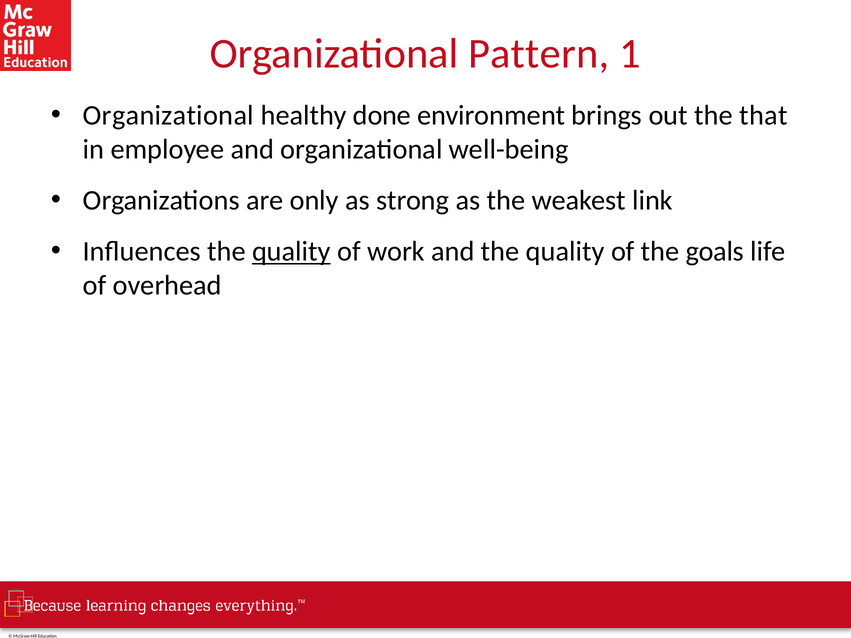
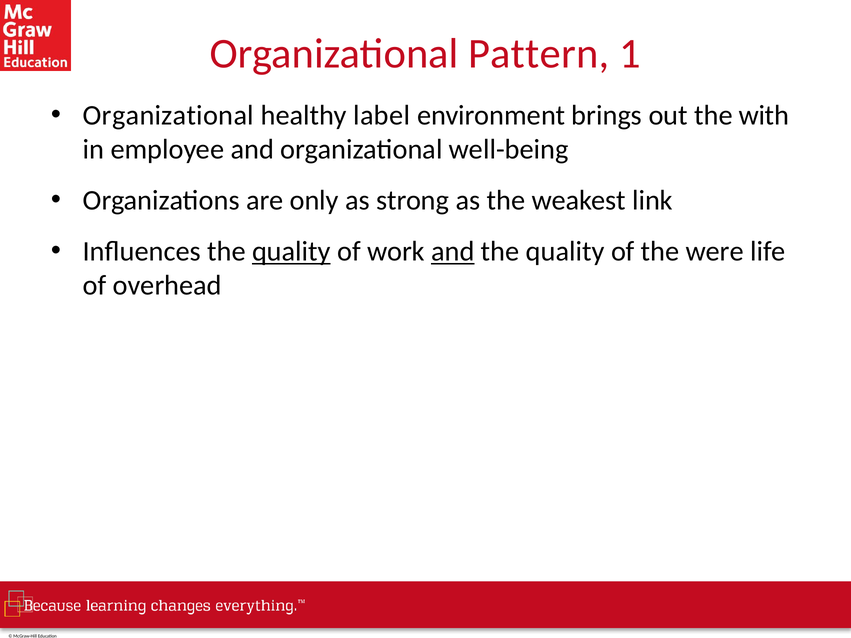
done: done -> label (382, 115)
that: that -> with (764, 115)
and underline: none -> present (453, 252)
goals: goals -> were (715, 252)
